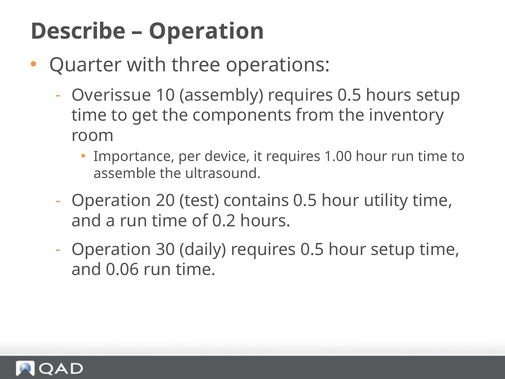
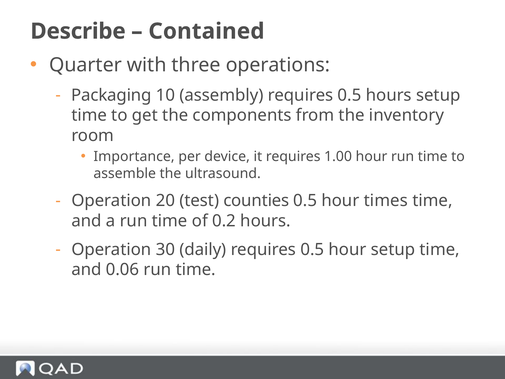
Operation: Operation -> Contained (206, 31)
Overissue: Overissue -> Packaging (111, 95)
contains: contains -> counties (256, 201)
utility: utility -> times (386, 201)
